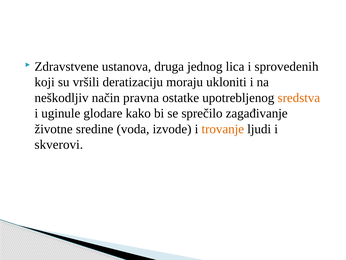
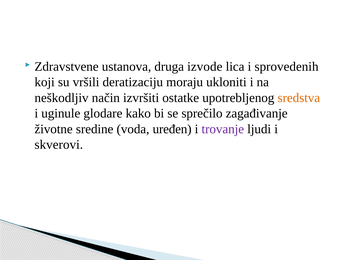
jednog: jednog -> izvode (205, 66)
pravna: pravna -> izvršiti (141, 98)
izvode: izvode -> uređen (172, 129)
trovanje colour: orange -> purple (223, 129)
